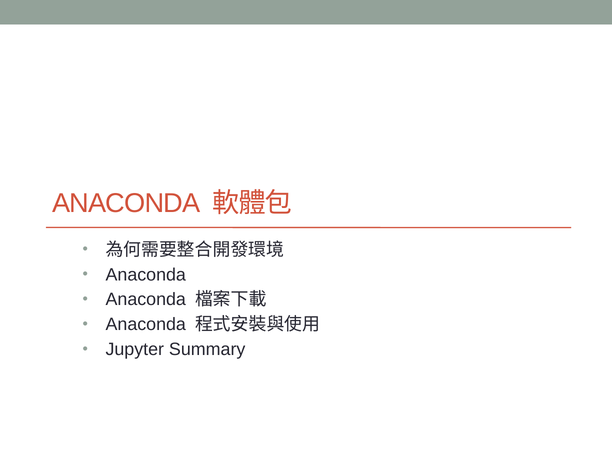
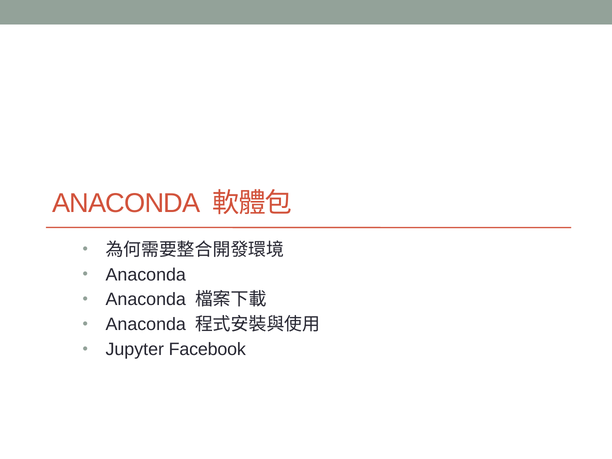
Summary: Summary -> Facebook (207, 350)
